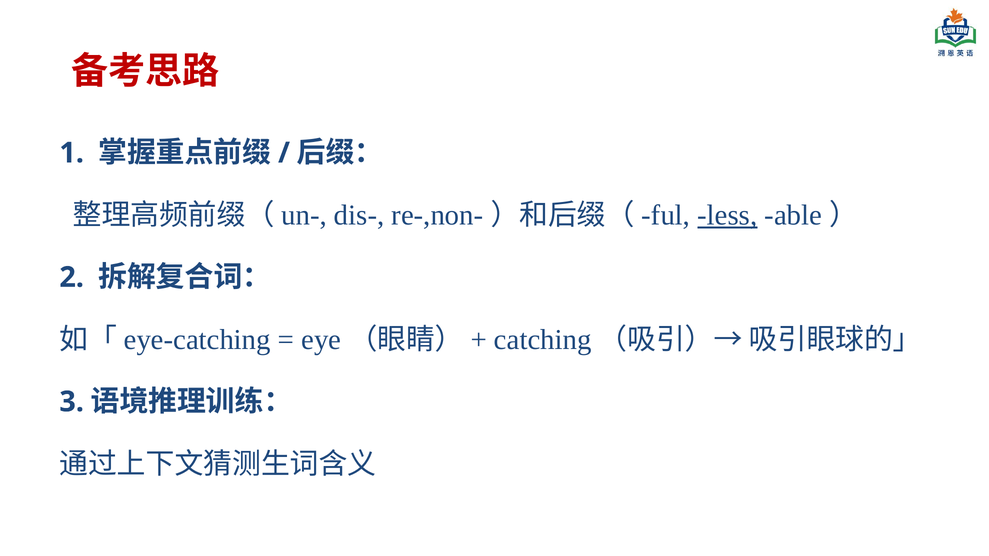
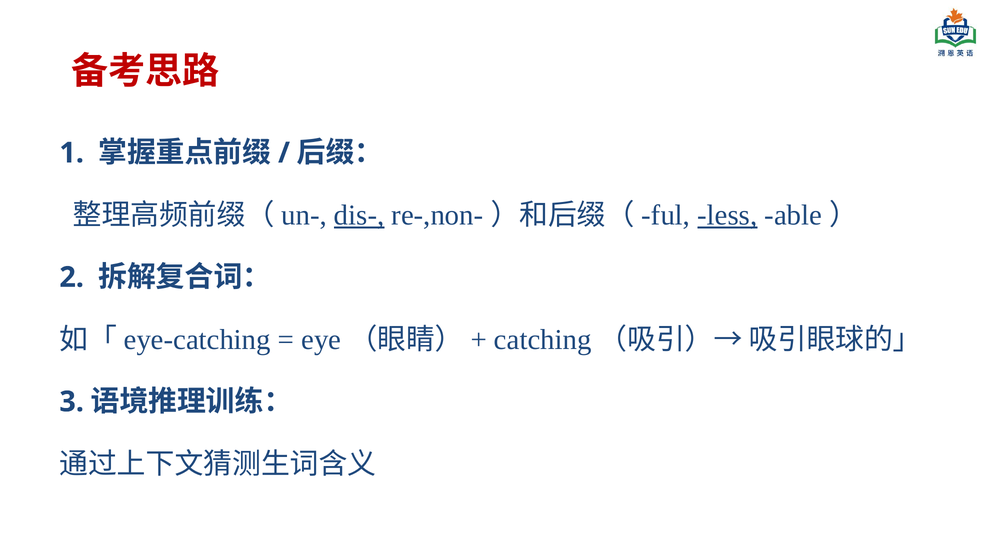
dis- underline: none -> present (359, 215)
